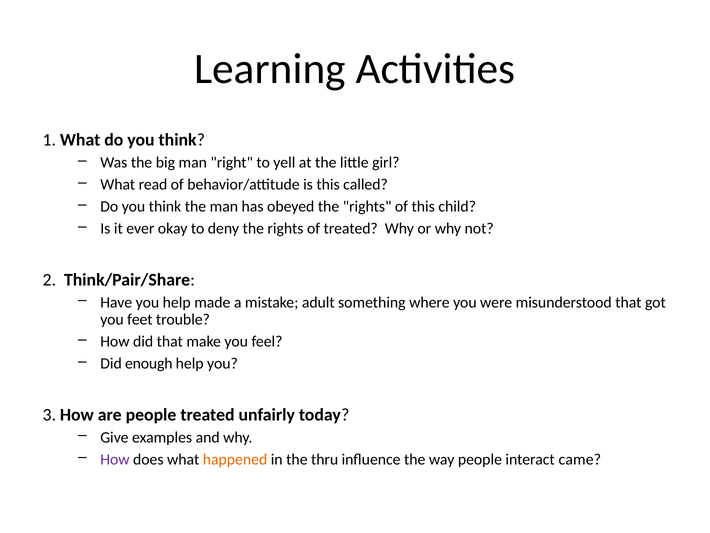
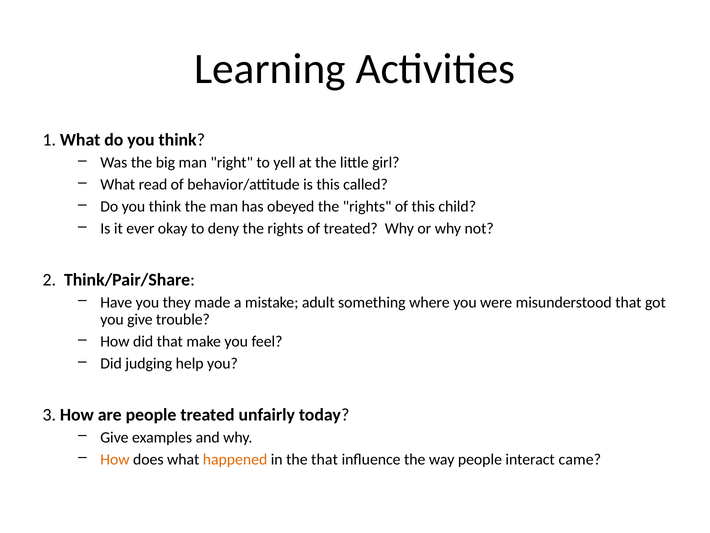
you help: help -> they (177, 302)
you feet: feet -> give (140, 319)
enough: enough -> judging (149, 363)
How colour: purple -> orange (115, 459)
the thru: thru -> that (325, 459)
